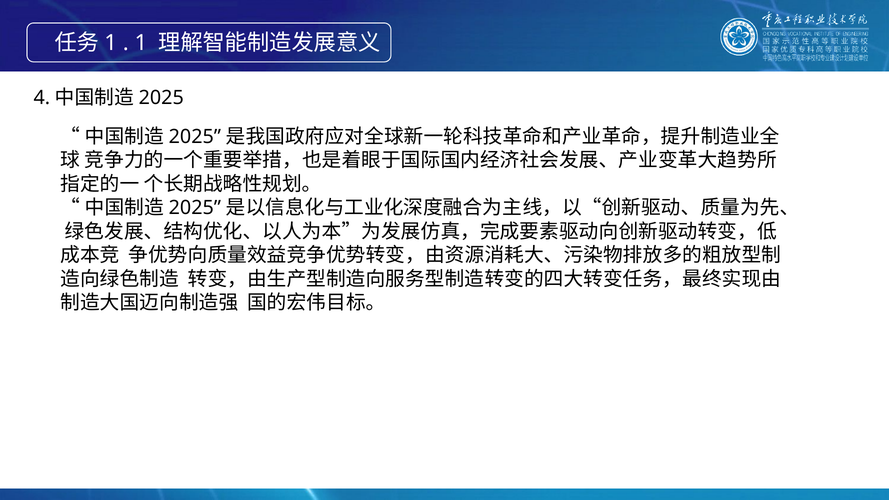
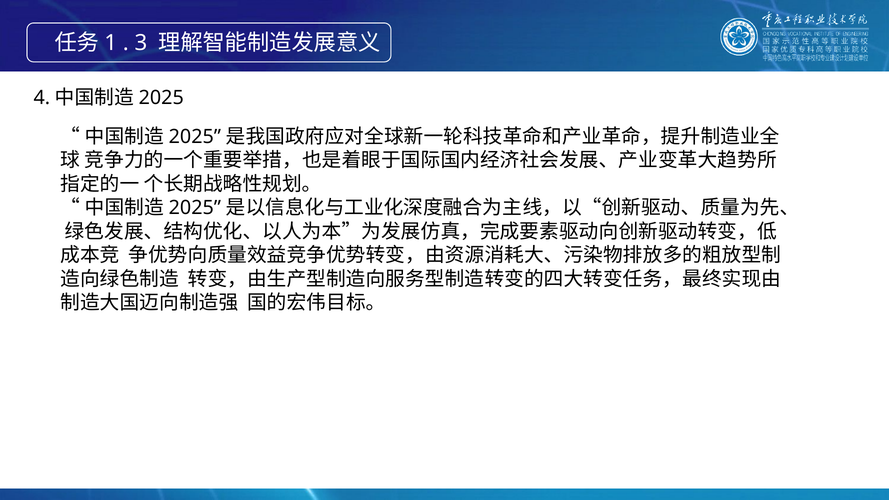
1: 1 -> 3 (141, 43)
